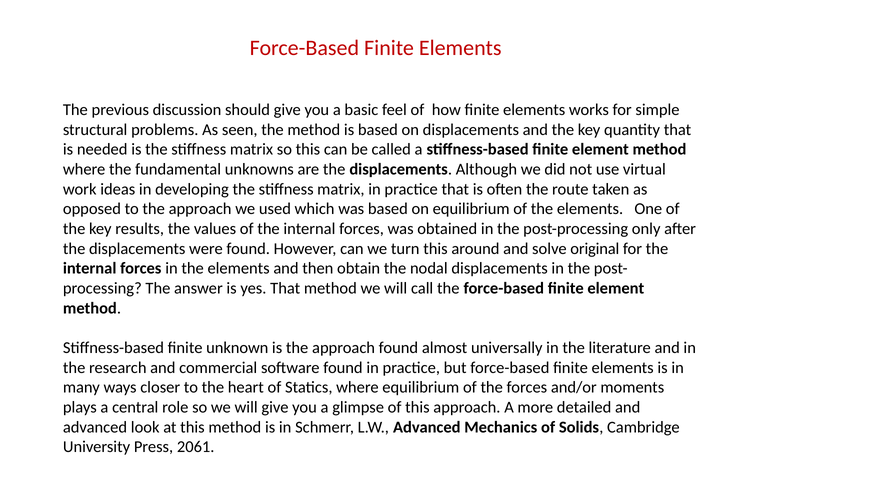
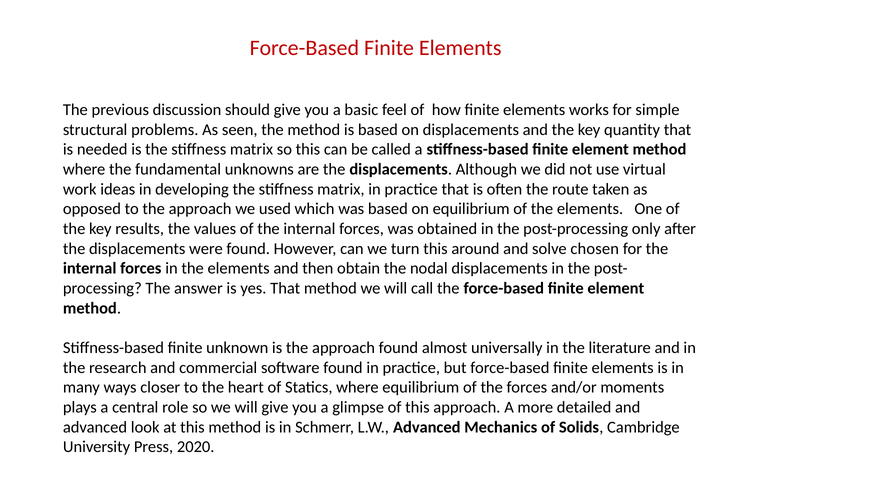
original: original -> chosen (595, 248)
2061: 2061 -> 2020 (196, 447)
